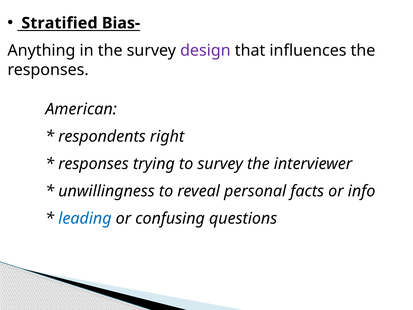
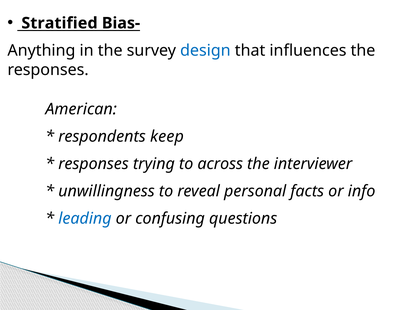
design colour: purple -> blue (205, 50)
right: right -> keep (167, 136)
to survey: survey -> across (220, 164)
